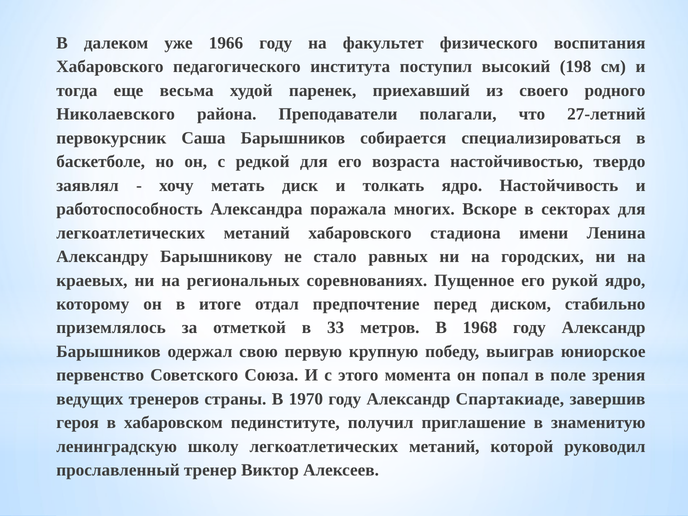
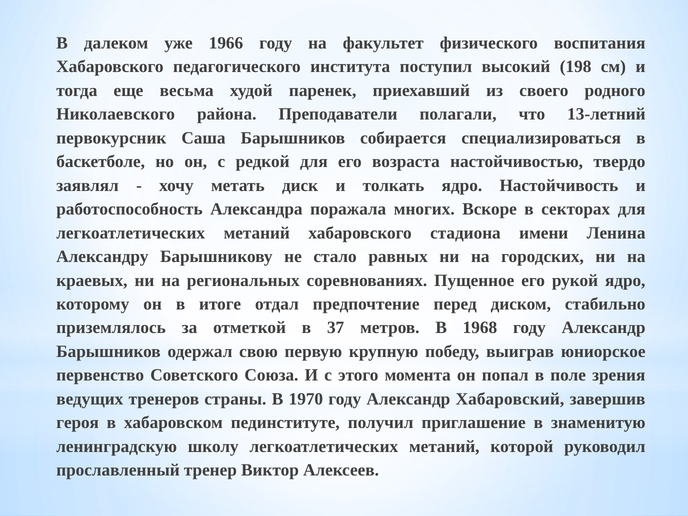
27-летний: 27-летний -> 13-летний (606, 114)
33: 33 -> 37 (336, 328)
Спартакиаде: Спартакиаде -> Хабаровский (510, 399)
